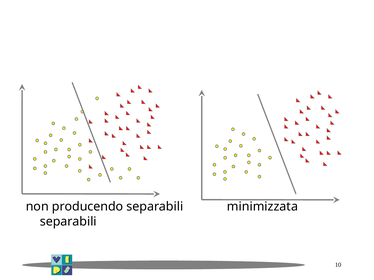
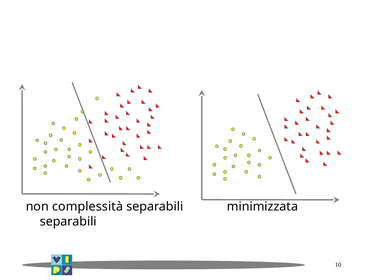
producendo: producendo -> complessità (88, 207)
